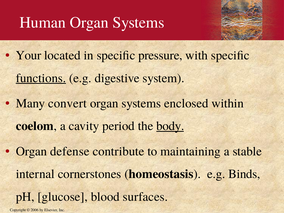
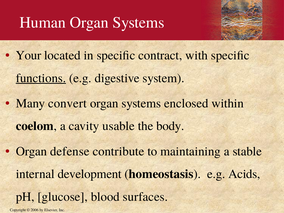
pressure: pressure -> contract (160, 55)
period: period -> usable (119, 126)
body underline: present -> none (170, 126)
cornerstones: cornerstones -> development (90, 174)
Binds: Binds -> Acids (244, 174)
